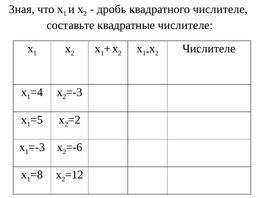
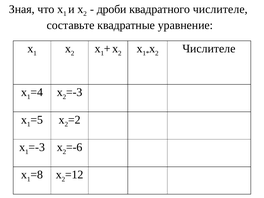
дробь: дробь -> дроби (112, 9)
квадратные числителе: числителе -> уравнение (185, 25)
